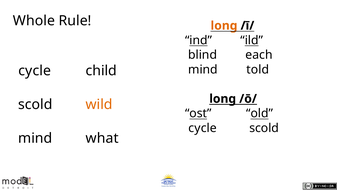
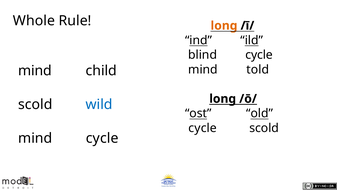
blind each: each -> cycle (259, 55)
cycle: cycle -> mind (35, 71)
wild colour: orange -> blue (99, 104)
mind what: what -> cycle (102, 138)
